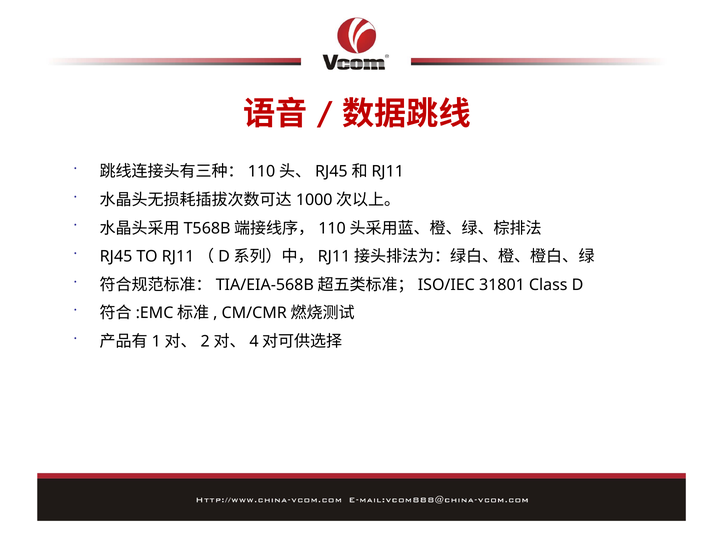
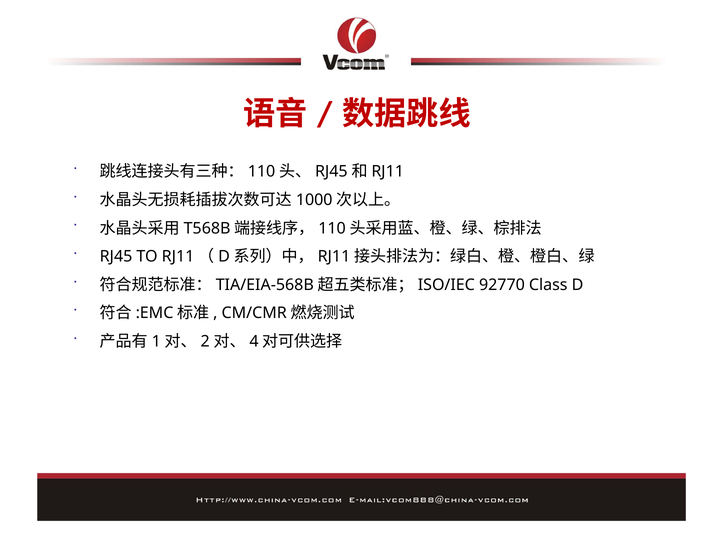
31801: 31801 -> 92770 (502, 285)
